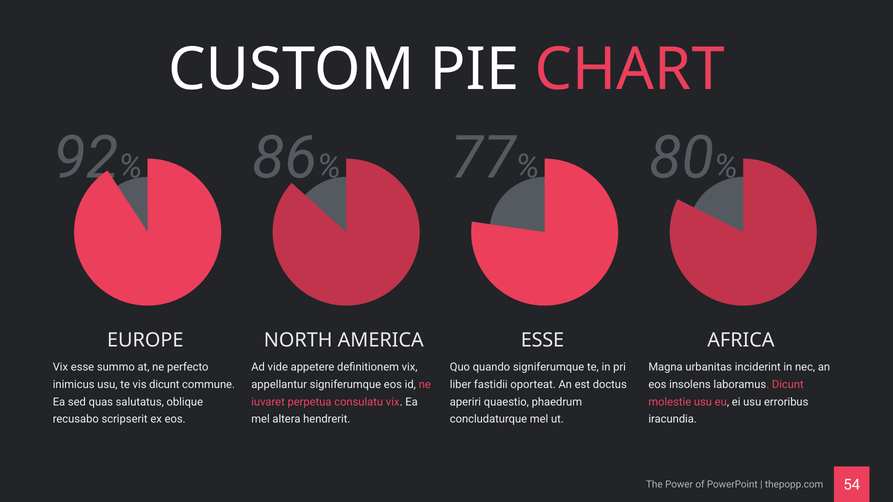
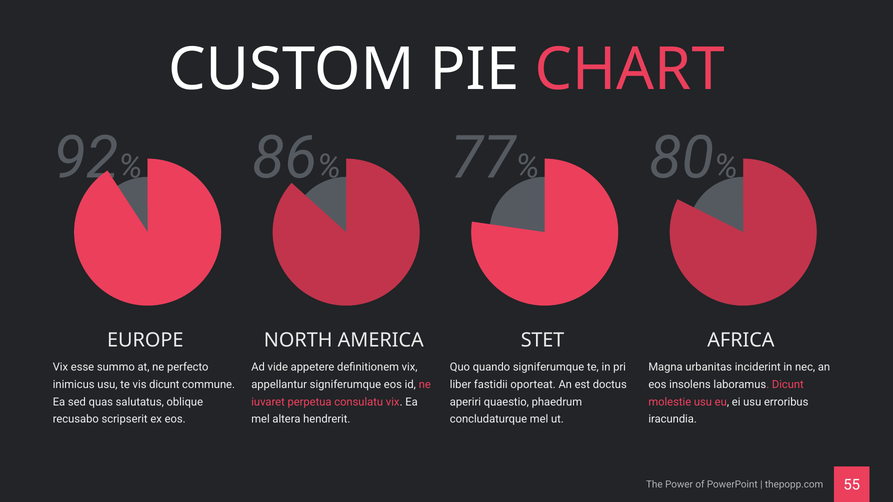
ESSE: ESSE -> STET (542, 341)
54: 54 -> 55 (852, 485)
